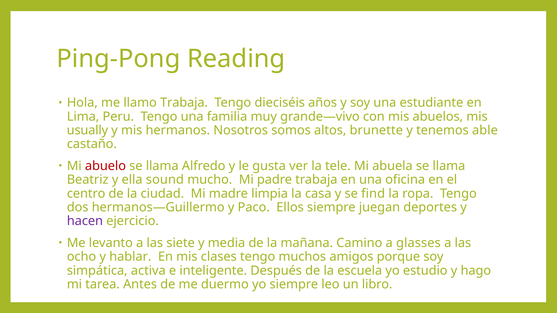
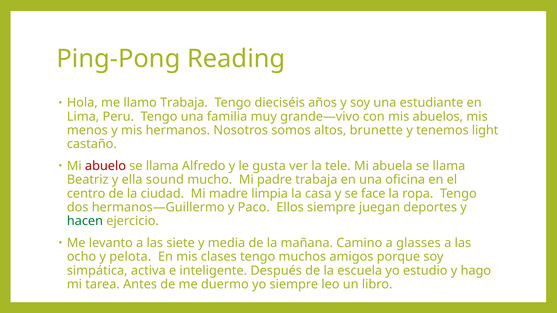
usually: usually -> menos (87, 130)
able: able -> light (485, 130)
find: find -> face (373, 194)
hacen colour: purple -> green (85, 221)
hablar: hablar -> pelota (130, 257)
